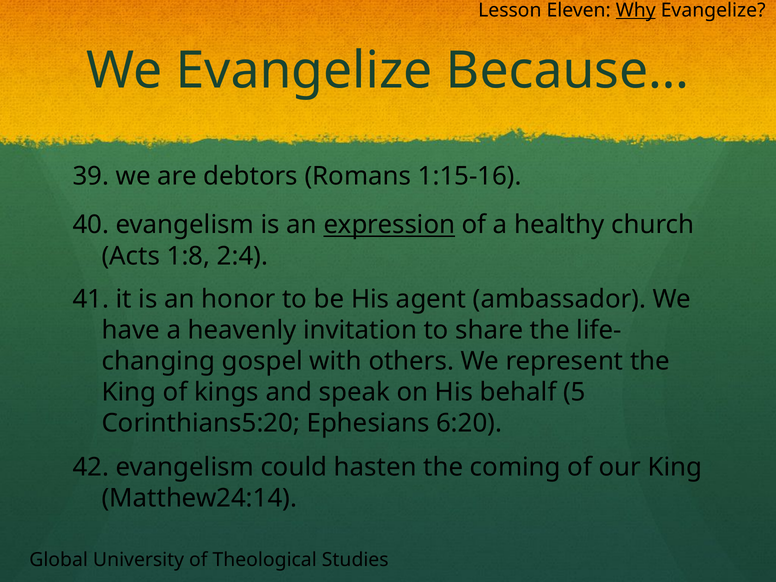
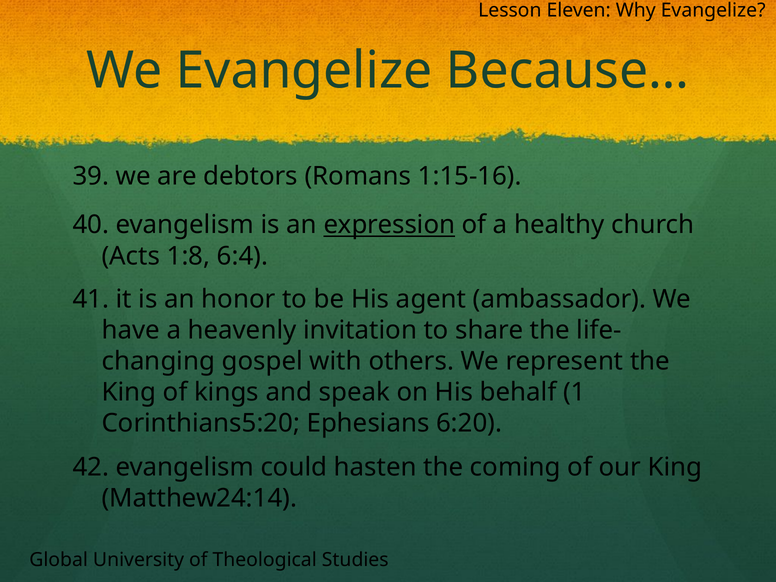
Why underline: present -> none (636, 10)
2:4: 2:4 -> 6:4 (243, 256)
5: 5 -> 1 (574, 392)
